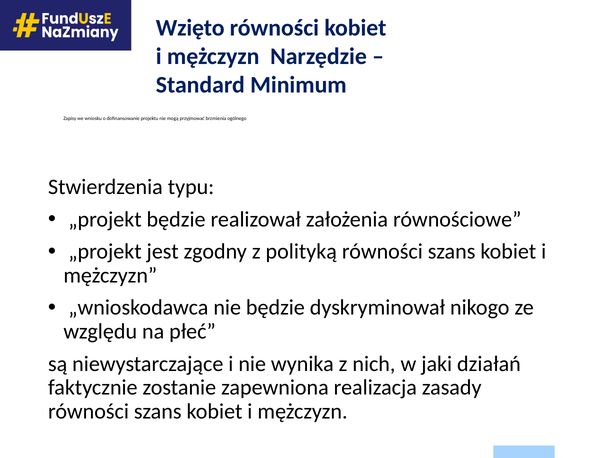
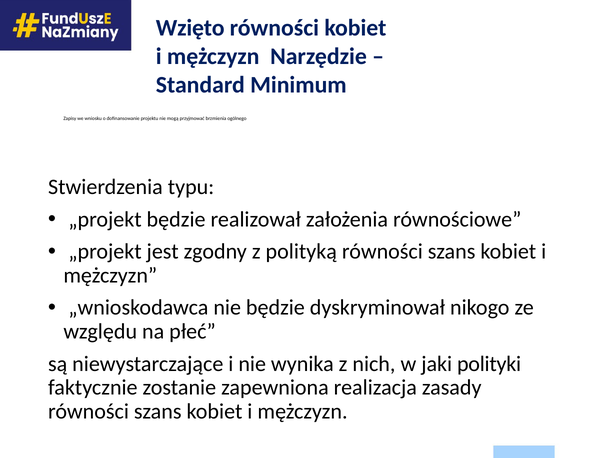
działań: działań -> polityki (489, 364)
